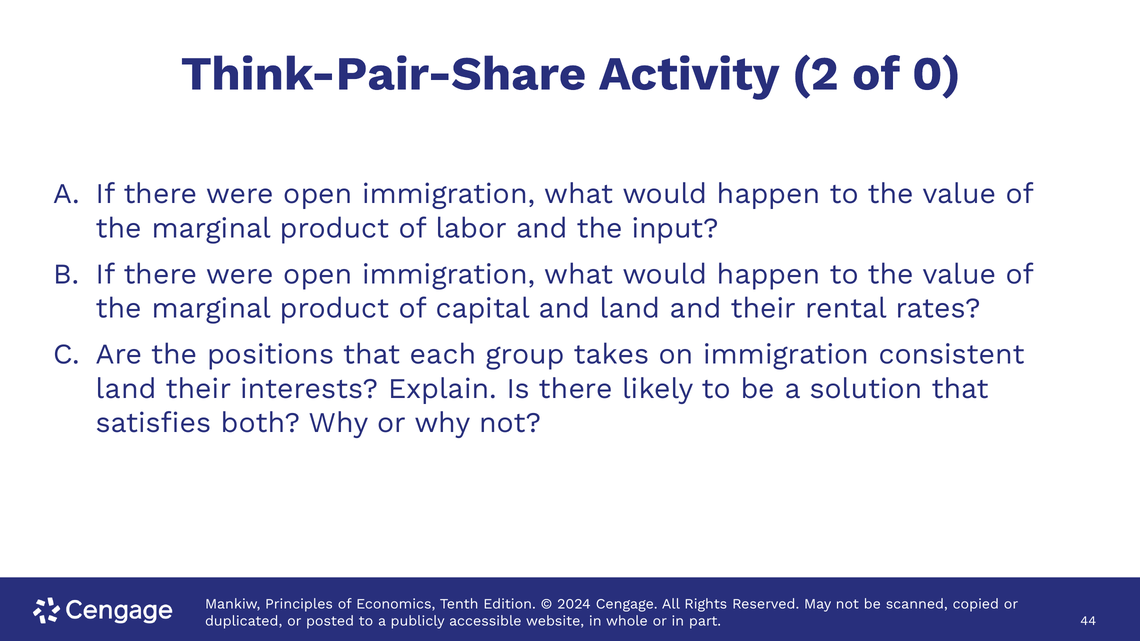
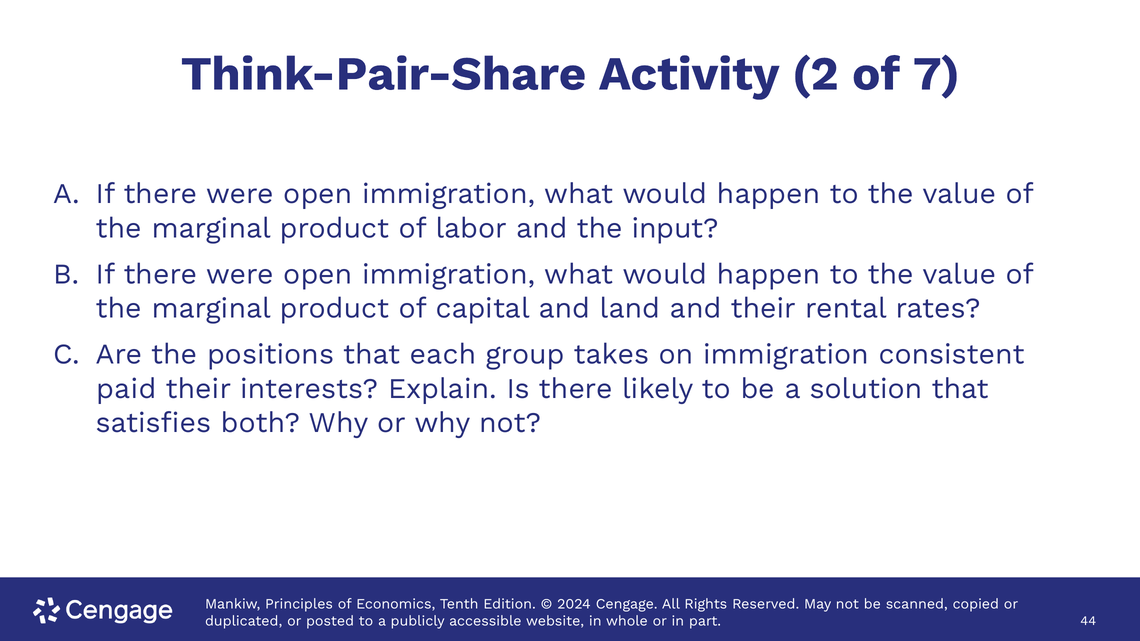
0: 0 -> 7 (936, 74)
land: land -> paid (126, 389)
